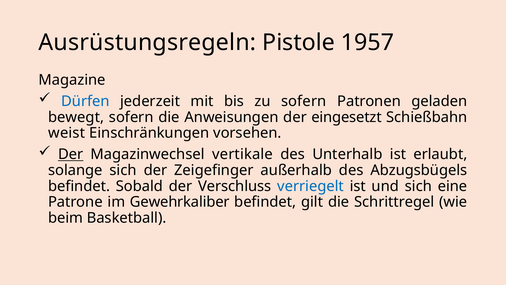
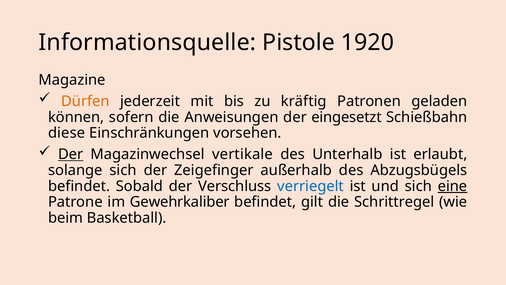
Ausrüstungsregeln: Ausrüstungsregeln -> Informationsquelle (147, 43)
1957: 1957 -> 1920 (367, 43)
Dürfen colour: blue -> orange (85, 101)
zu sofern: sofern -> kräftig (304, 101)
bewegt: bewegt -> können (76, 117)
weist: weist -> diese (67, 133)
eine underline: none -> present (452, 186)
